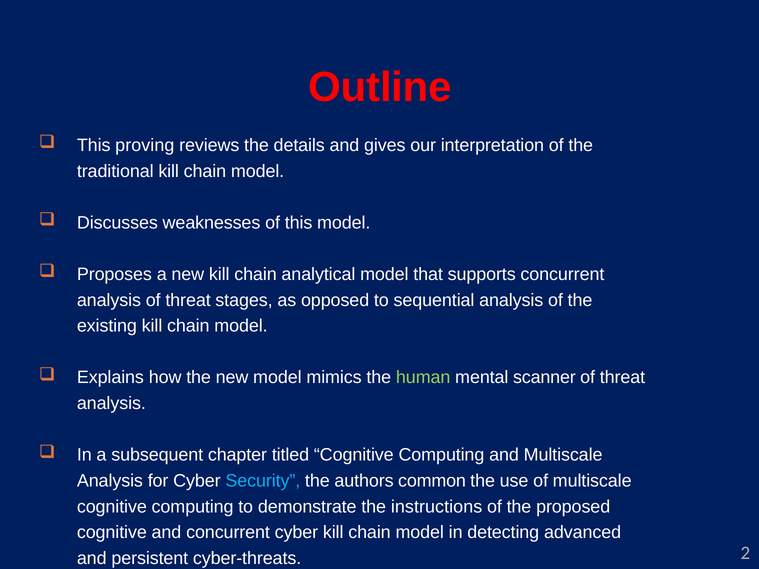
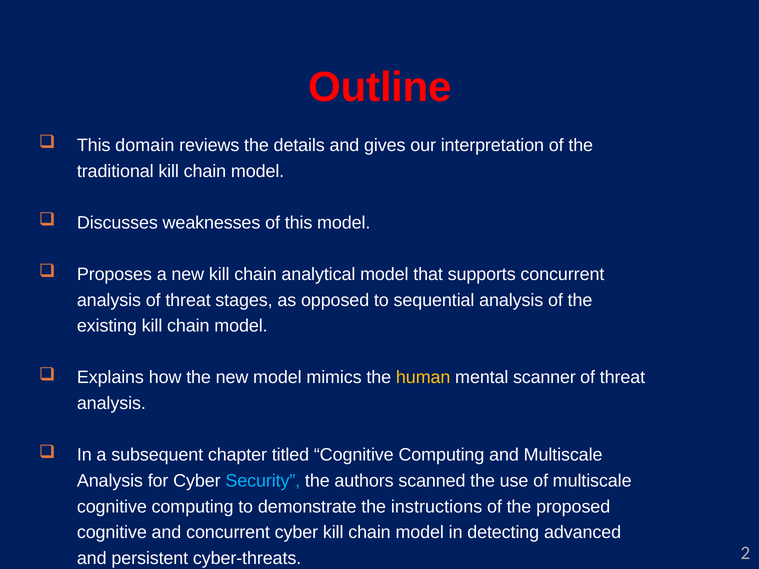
proving: proving -> domain (145, 145)
human colour: light green -> yellow (423, 378)
common: common -> scanned (432, 481)
